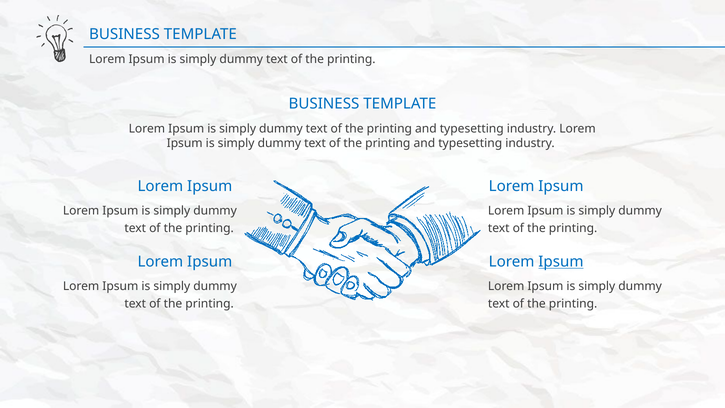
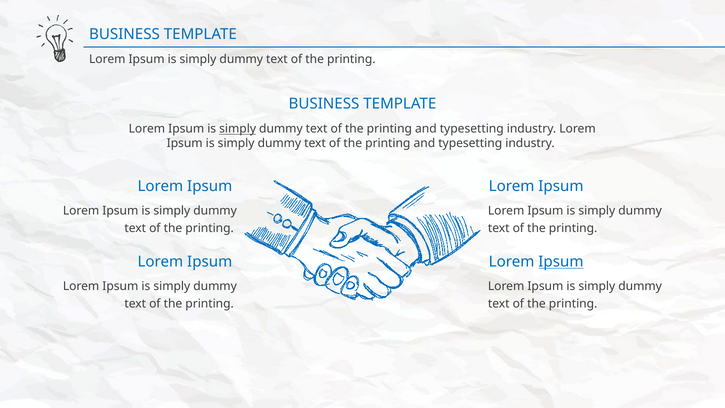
simply underline: none -> present (238, 129)
